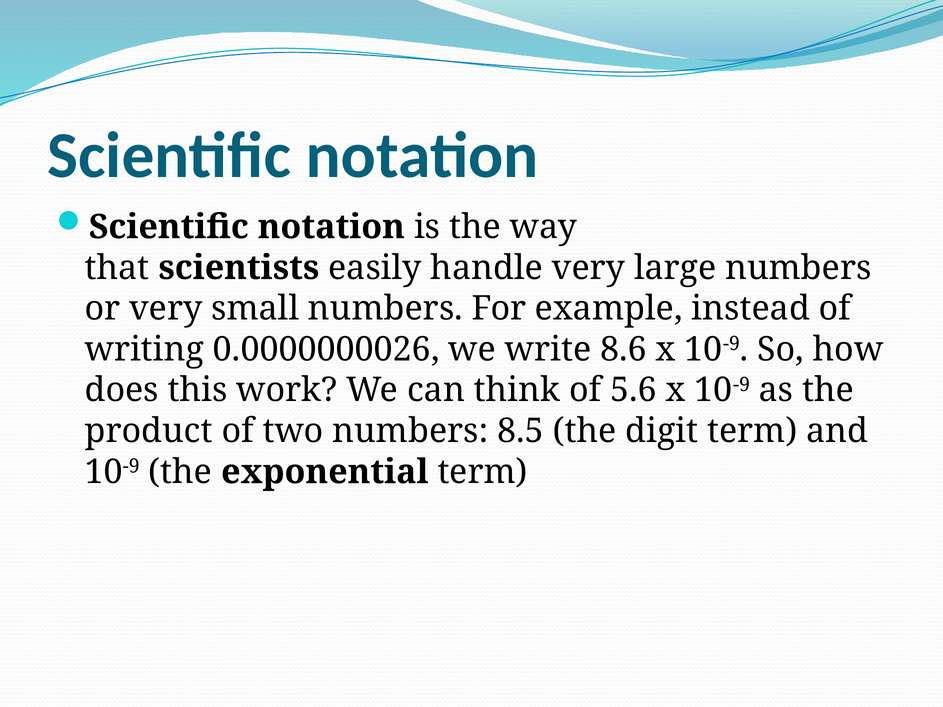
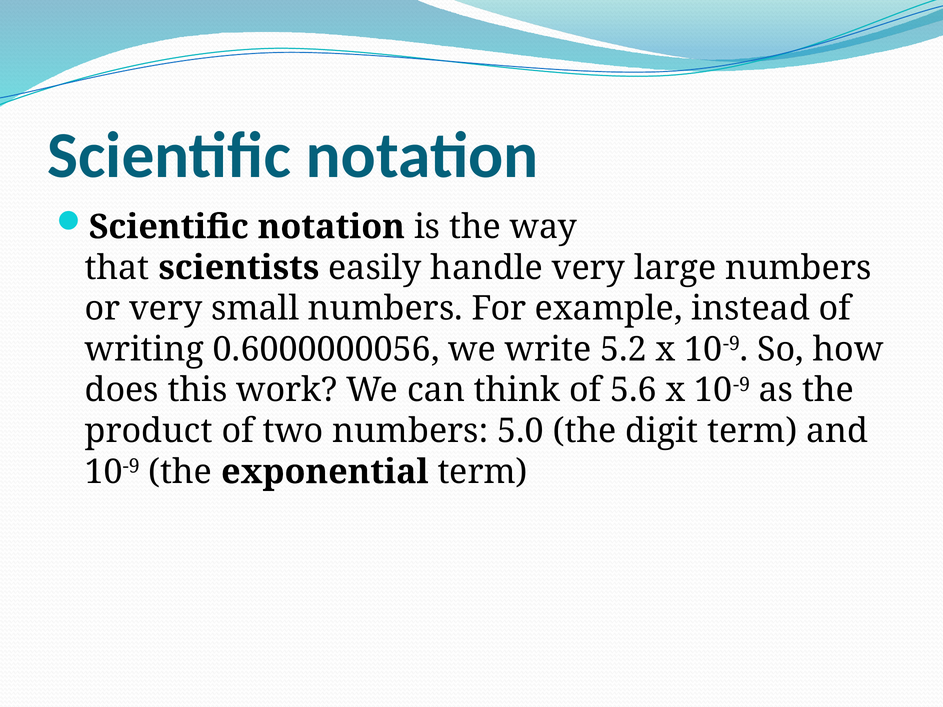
0.0000000026: 0.0000000026 -> 0.6000000056 (326, 350)
8.6: 8.6 -> 5.2 (623, 350)
8.5: 8.5 -> 5.0 (521, 431)
